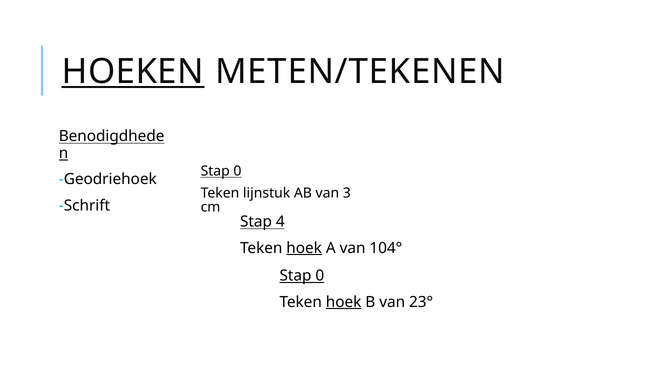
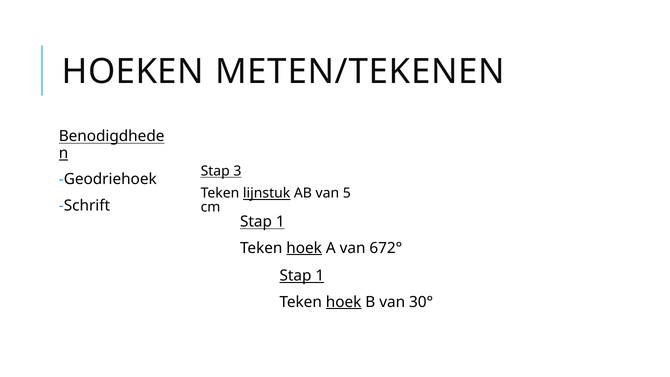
HOEKEN underline: present -> none (133, 72)
0: 0 -> 3 (237, 171)
lijnstuk underline: none -> present (267, 193)
3: 3 -> 5 (347, 193)
4: 4 -> 1 (280, 222)
104°: 104° -> 672° (386, 248)
0: 0 -> 1 (320, 276)
23°: 23° -> 30° (421, 302)
